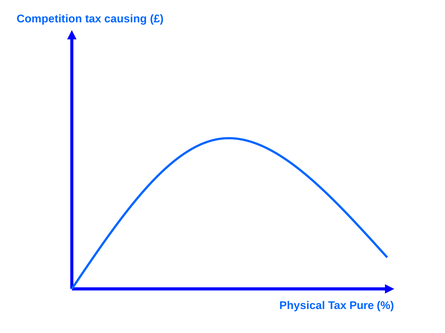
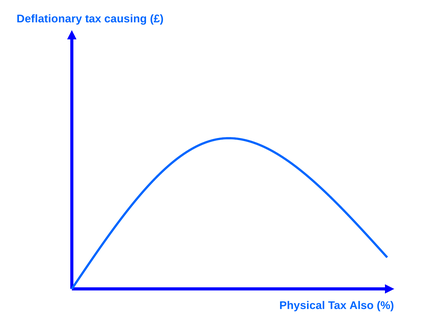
Competition: Competition -> Deflationary (49, 19)
Pure: Pure -> Also (362, 306)
